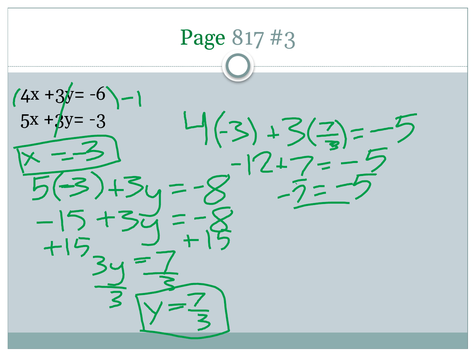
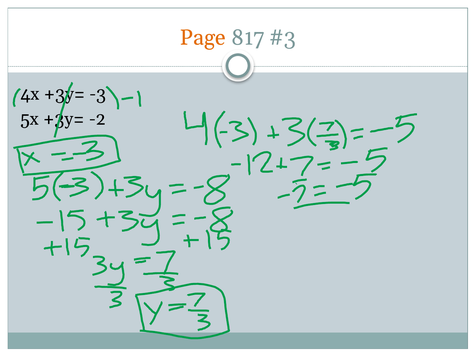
Page colour: green -> orange (203, 37)
-6: -6 -> -3 (98, 94)
-3: -3 -> -2 (98, 119)
